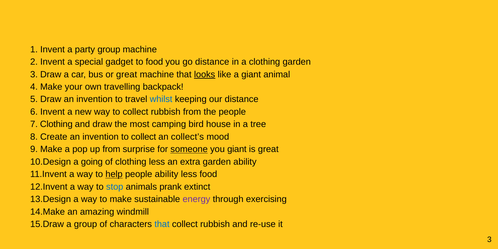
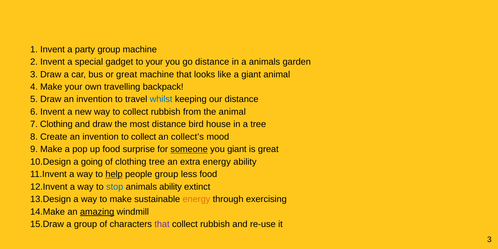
to food: food -> your (154, 62)
a clothing: clothing -> animals (265, 62)
looks underline: present -> none (205, 74)
the people: people -> animal (232, 112)
most camping: camping -> distance (169, 124)
up from: from -> food (111, 149)
clothing less: less -> tree (157, 162)
extra garden: garden -> energy (217, 162)
people ability: ability -> group (167, 174)
animals prank: prank -> ability (171, 187)
energy colour: purple -> orange (196, 199)
amazing underline: none -> present (97, 212)
that colour: blue -> purple (162, 224)
